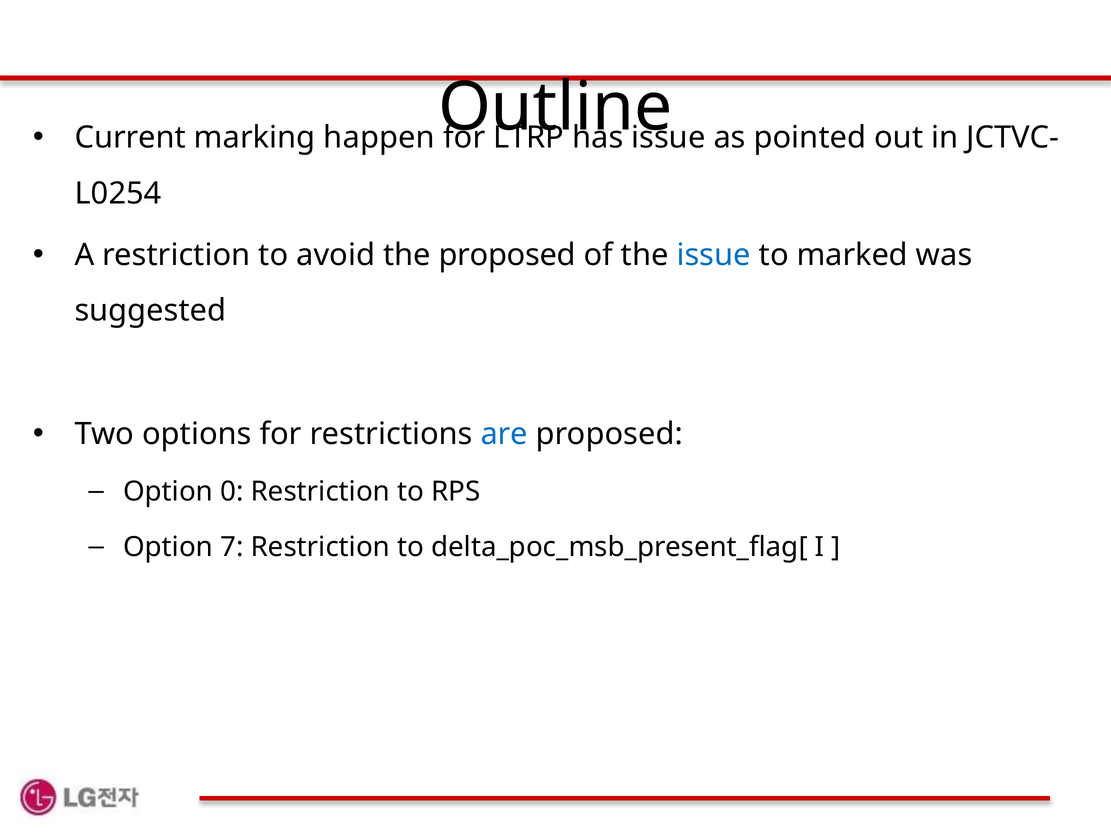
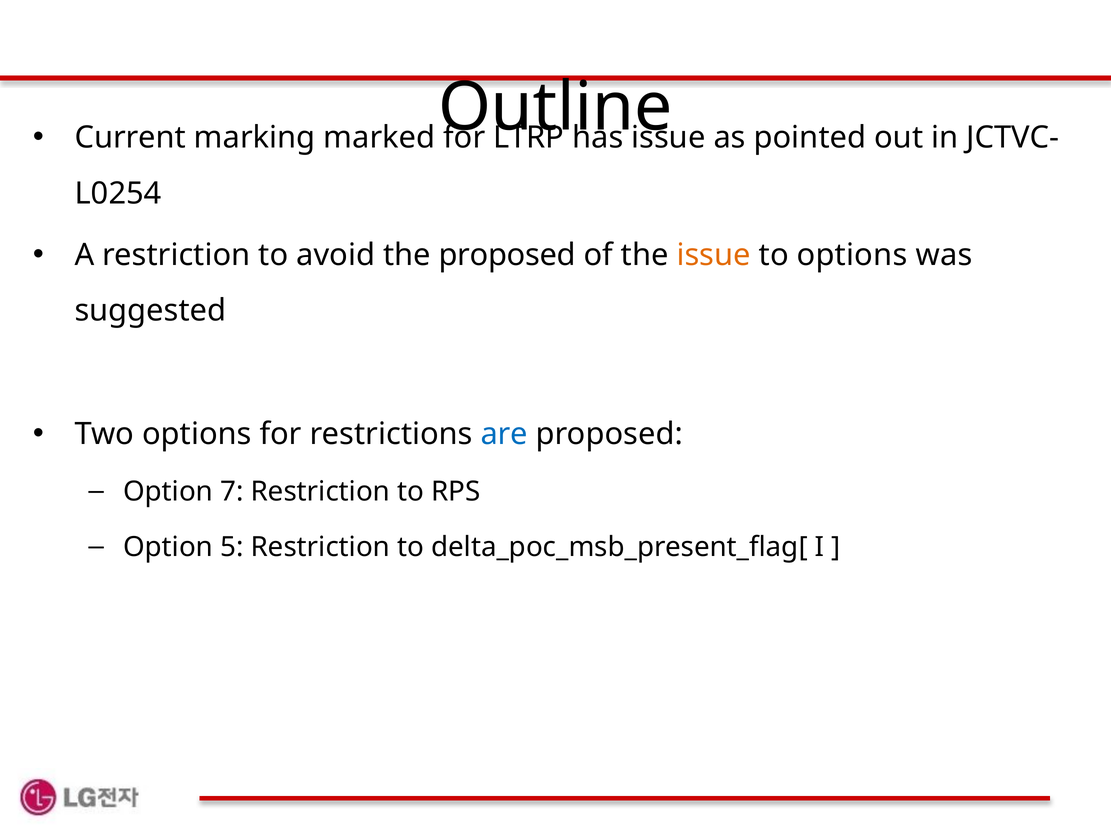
happen: happen -> marked (379, 138)
issue colour: blue -> orange (714, 255)
to marked: marked -> options (852, 255)
0: 0 -> 7 (232, 492)
7: 7 -> 5 (232, 547)
